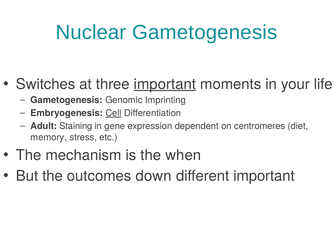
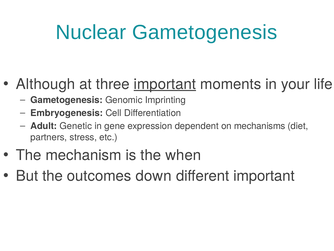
Switches: Switches -> Although (46, 84)
Cell underline: present -> none (114, 113)
Staining: Staining -> Genetic (76, 126)
centromeres: centromeres -> mechanisms (260, 126)
memory: memory -> partners (49, 137)
